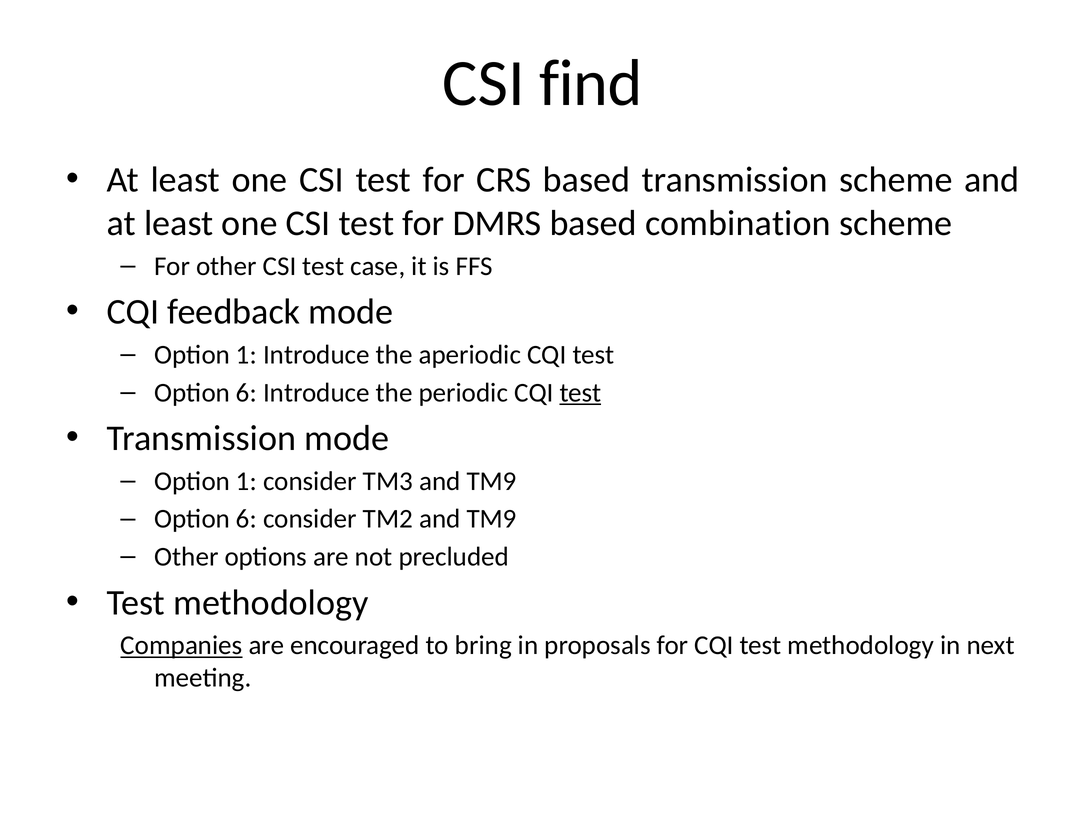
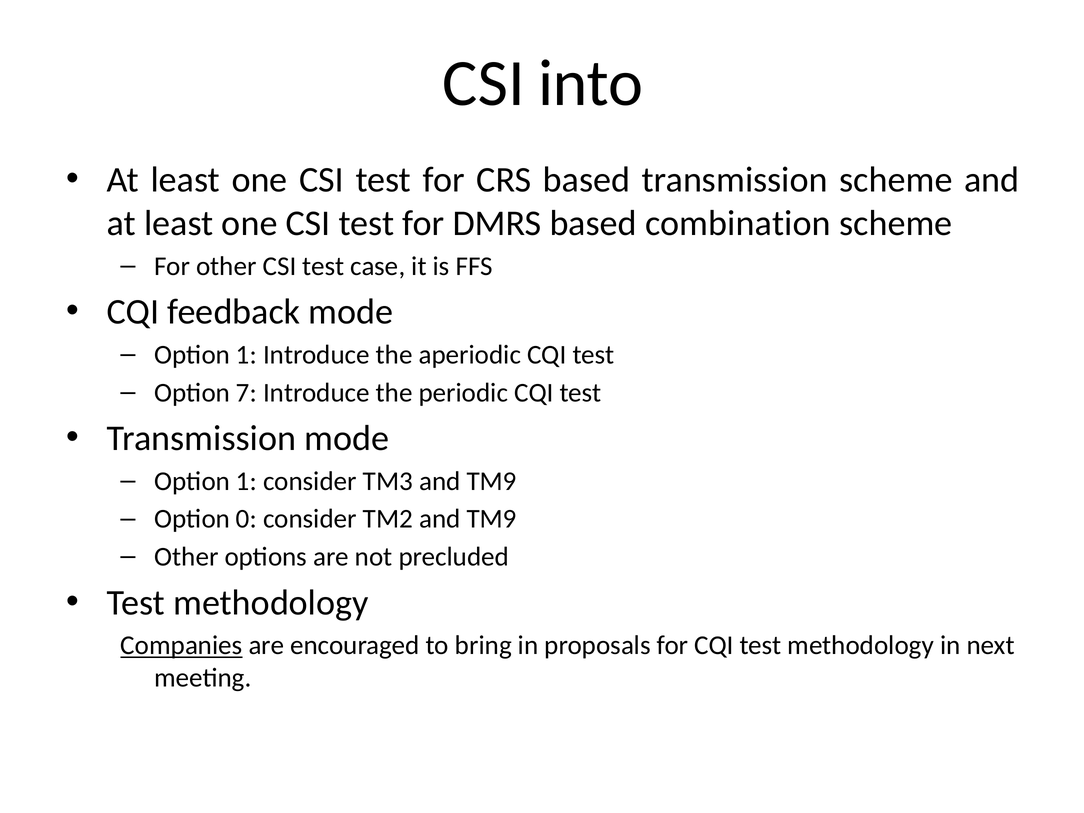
find: find -> into (591, 83)
6: 6 -> 7 (246, 393)
test underline: present -> none (580, 393)
6: 6 -> 0 (246, 519)
